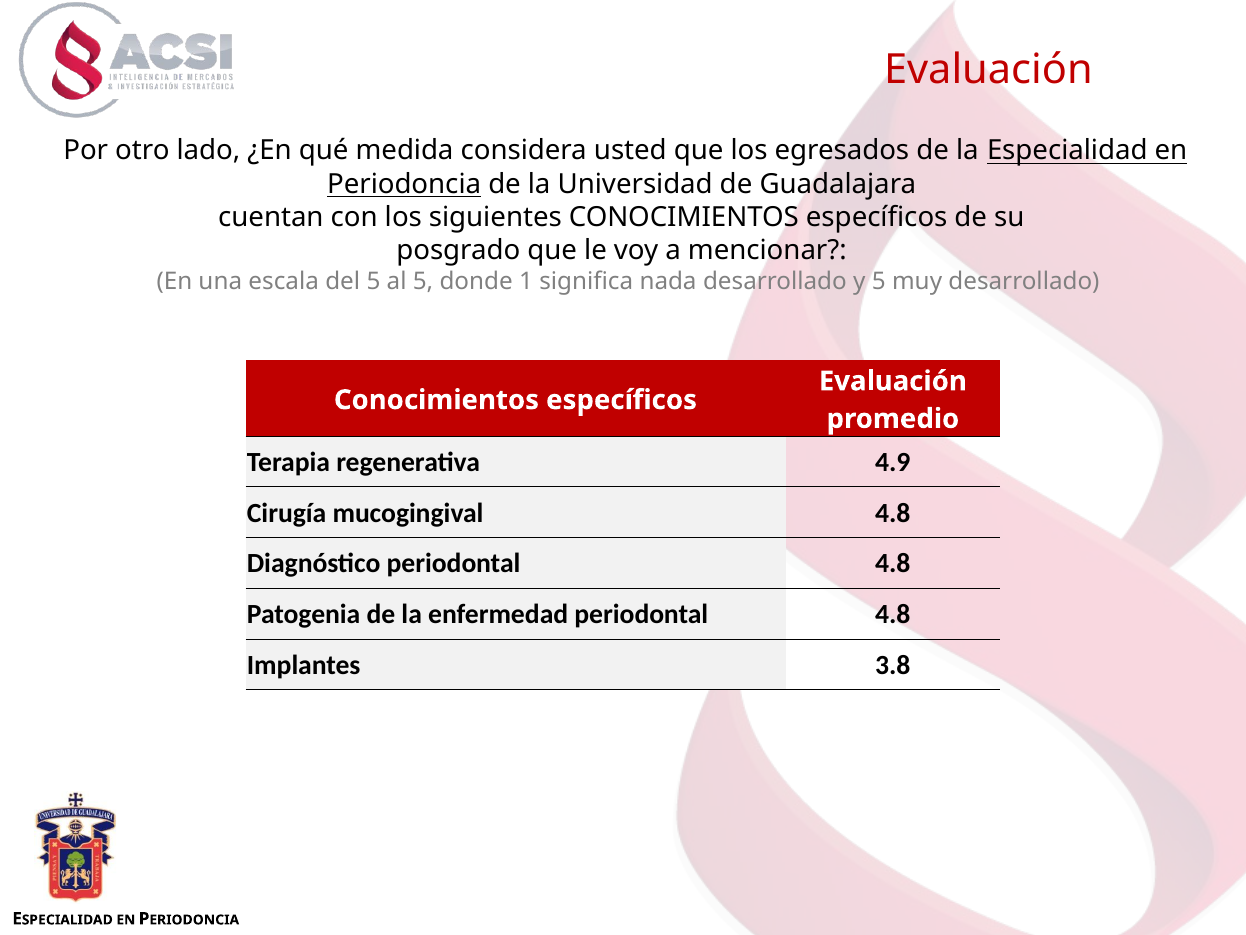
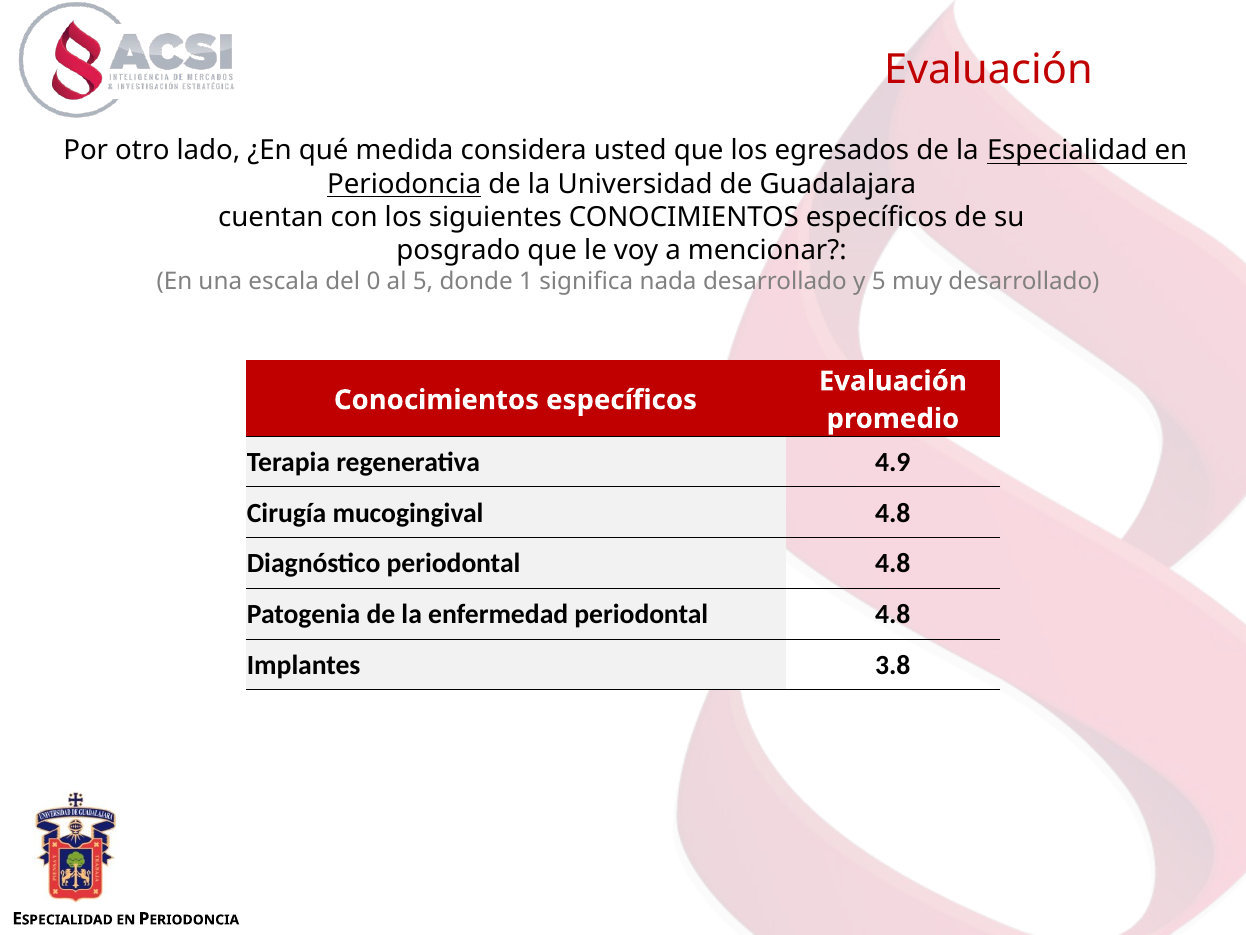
del 5: 5 -> 0 (373, 281)
